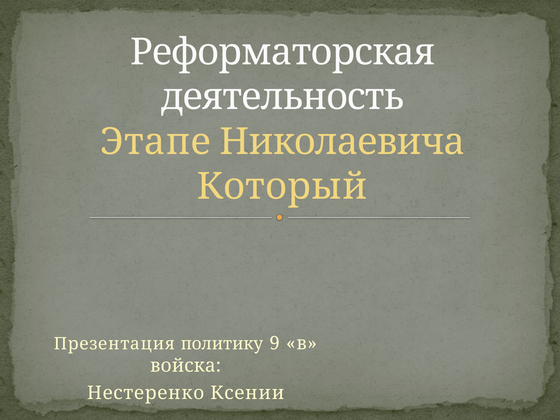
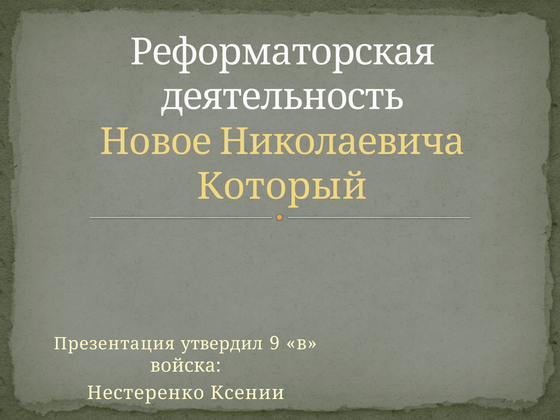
Этапе: Этапе -> Новое (156, 142)
политику: политику -> утвердил (222, 344)
